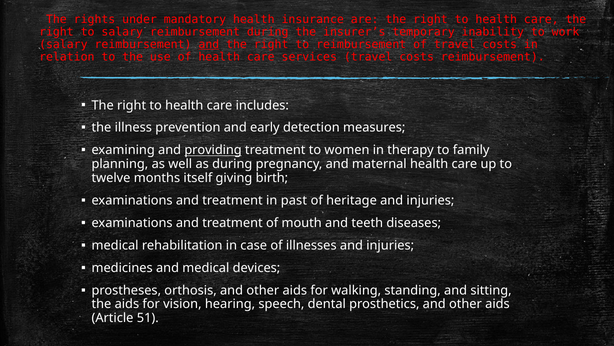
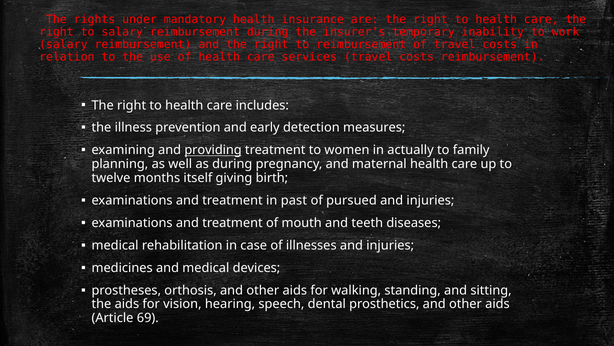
and underline: present -> none (209, 44)
therapy: therapy -> actually (411, 150)
heritage: heritage -> pursued (351, 200)
51: 51 -> 69 (148, 317)
